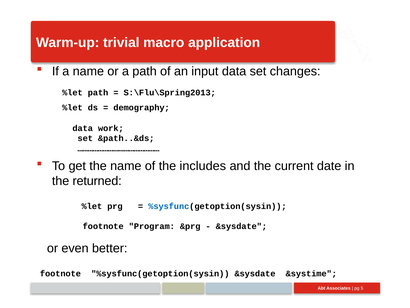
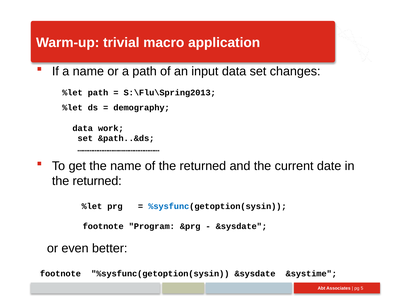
of the includes: includes -> returned (203, 166)
